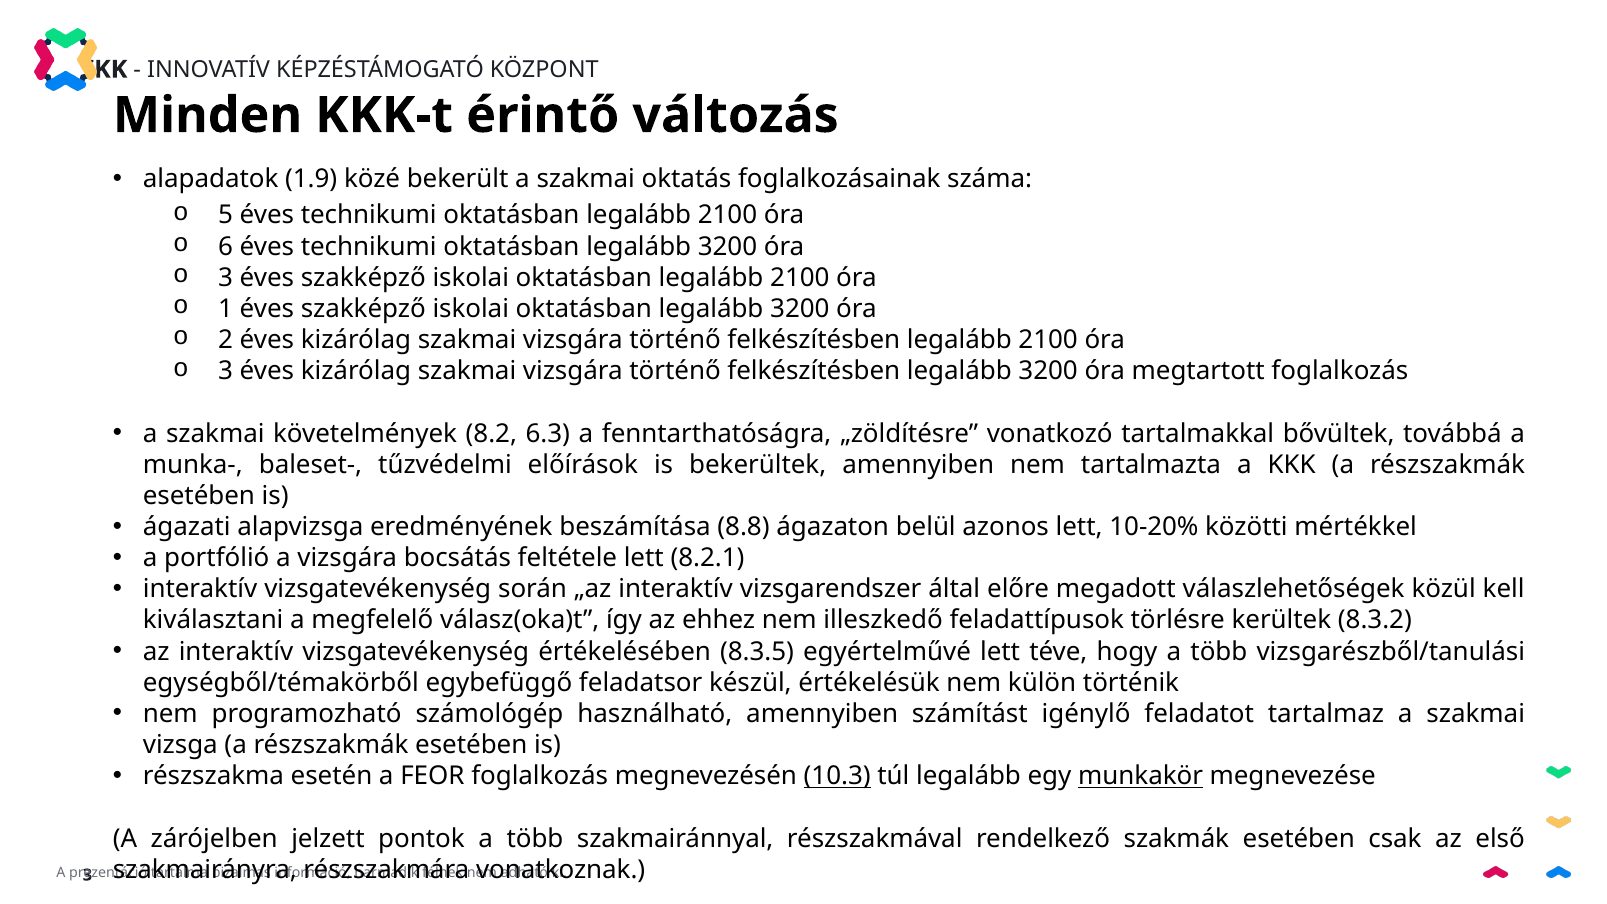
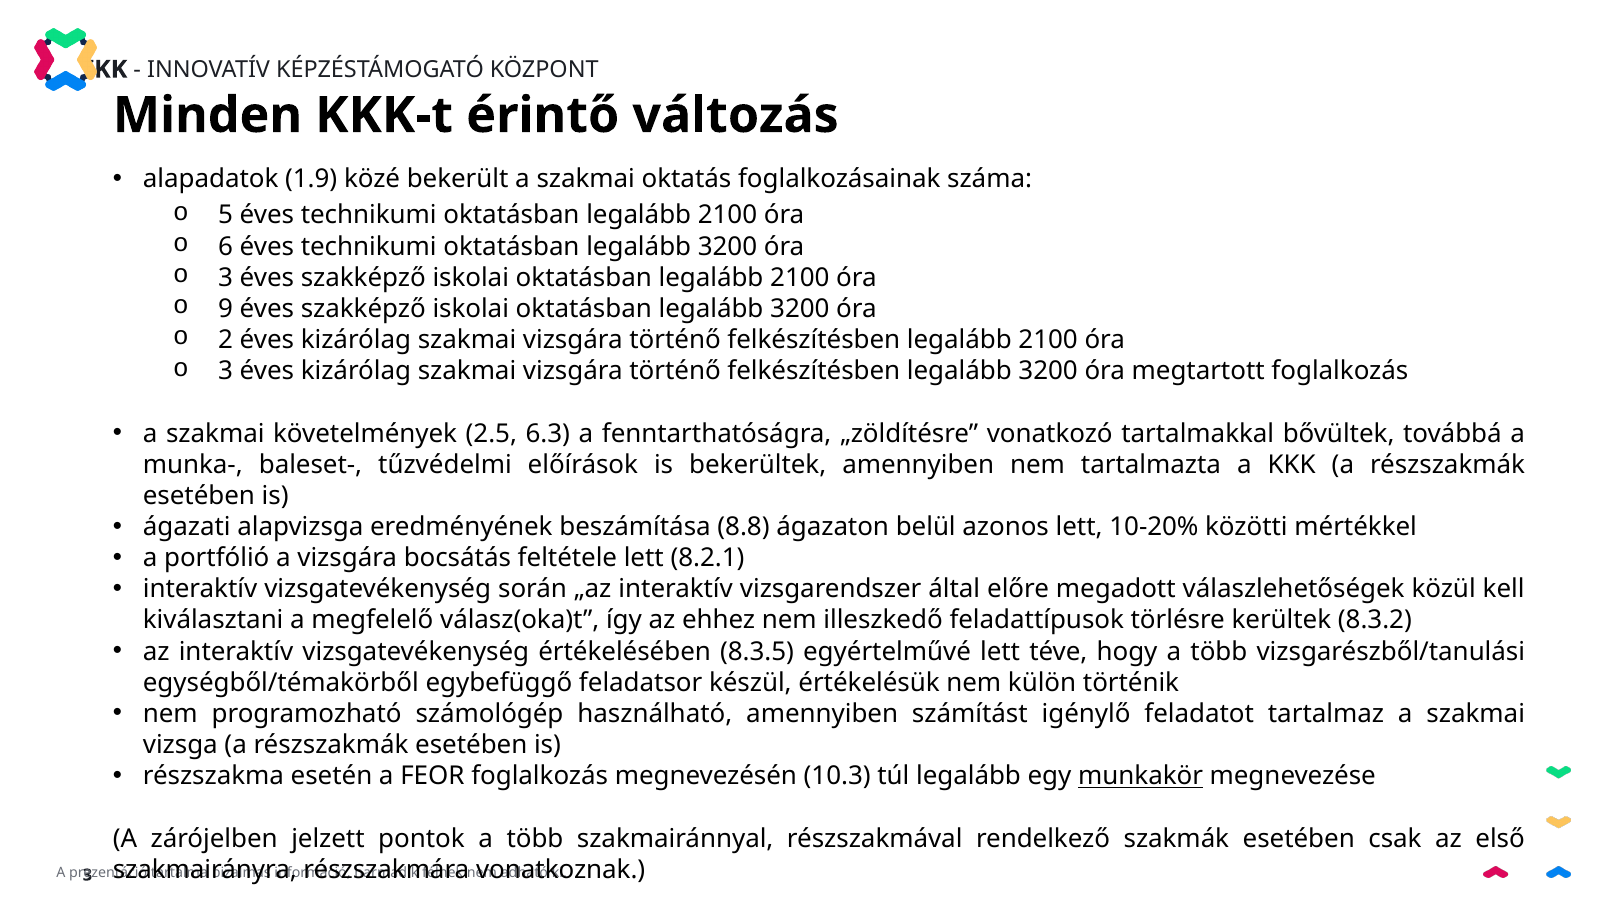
1: 1 -> 9 (226, 309)
8.2: 8.2 -> 2.5 (491, 433)
10.3 underline: present -> none (837, 776)
